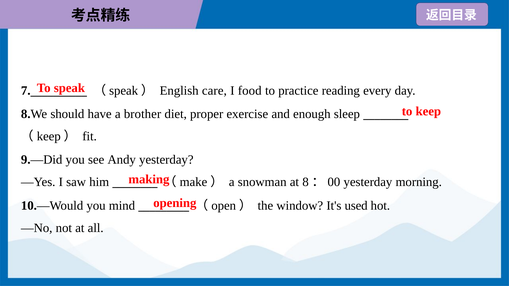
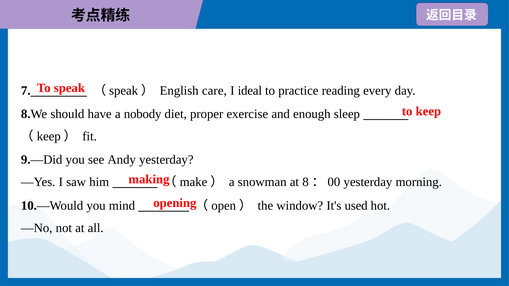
food: food -> ideal (250, 91)
brother: brother -> nobody (143, 114)
